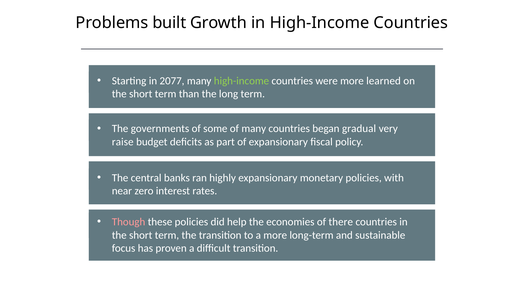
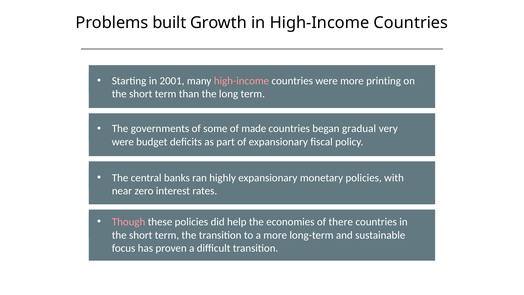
2077: 2077 -> 2001 (172, 81)
high-income colour: light green -> pink (241, 81)
learned: learned -> printing (384, 81)
of many: many -> made (254, 129)
raise: raise -> were (123, 142)
